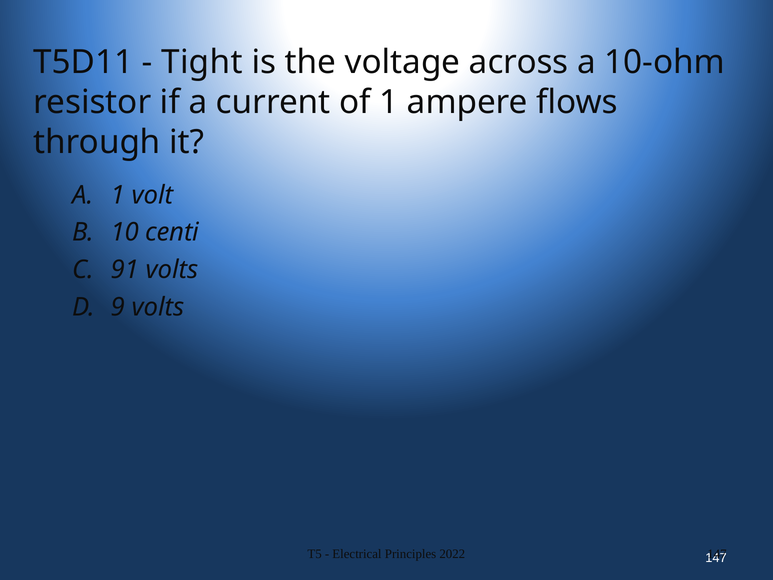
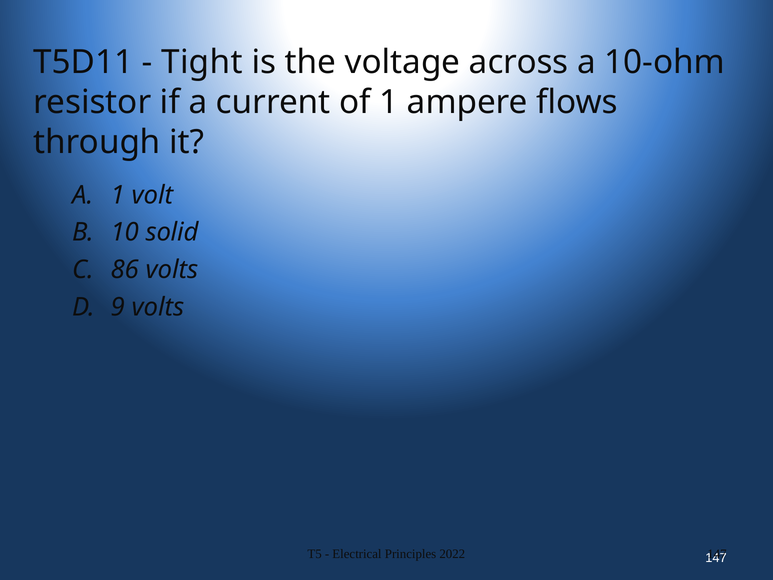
centi: centi -> solid (172, 232)
91: 91 -> 86 (125, 270)
